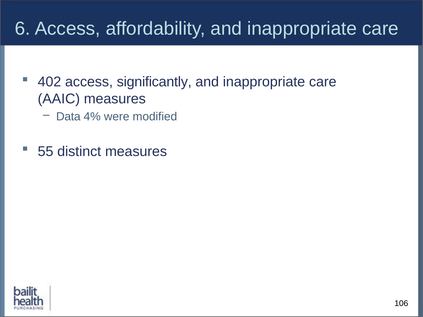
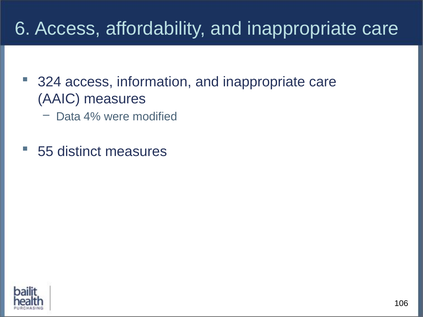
402: 402 -> 324 (49, 82)
significantly: significantly -> information (154, 82)
